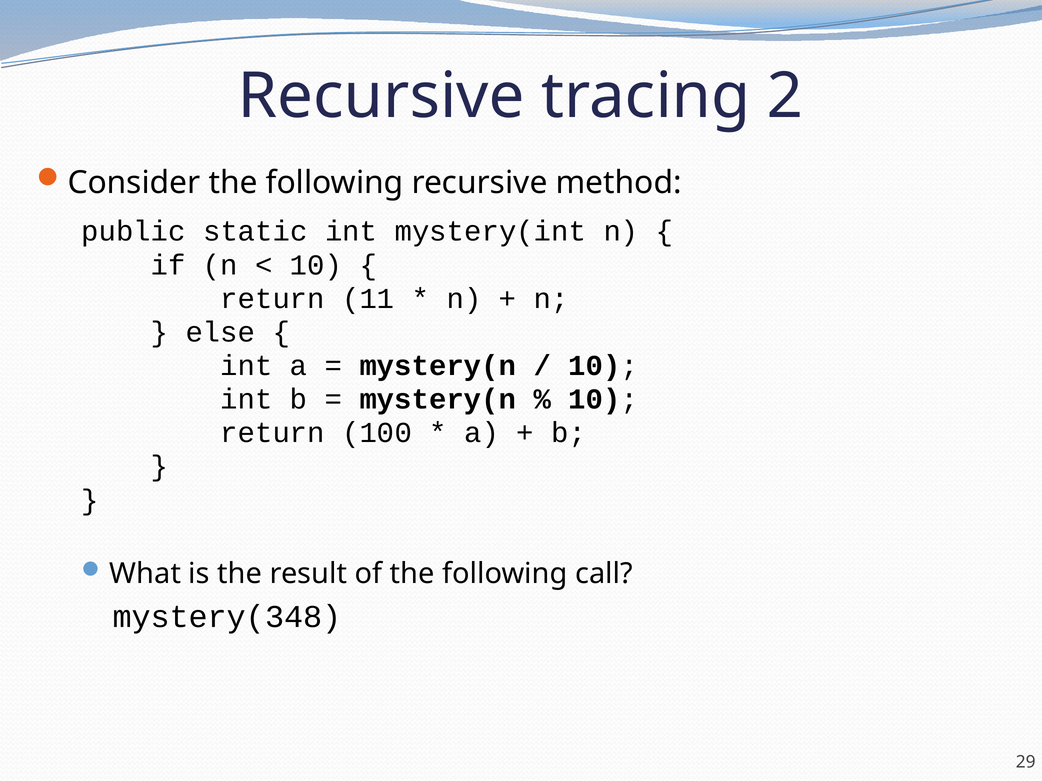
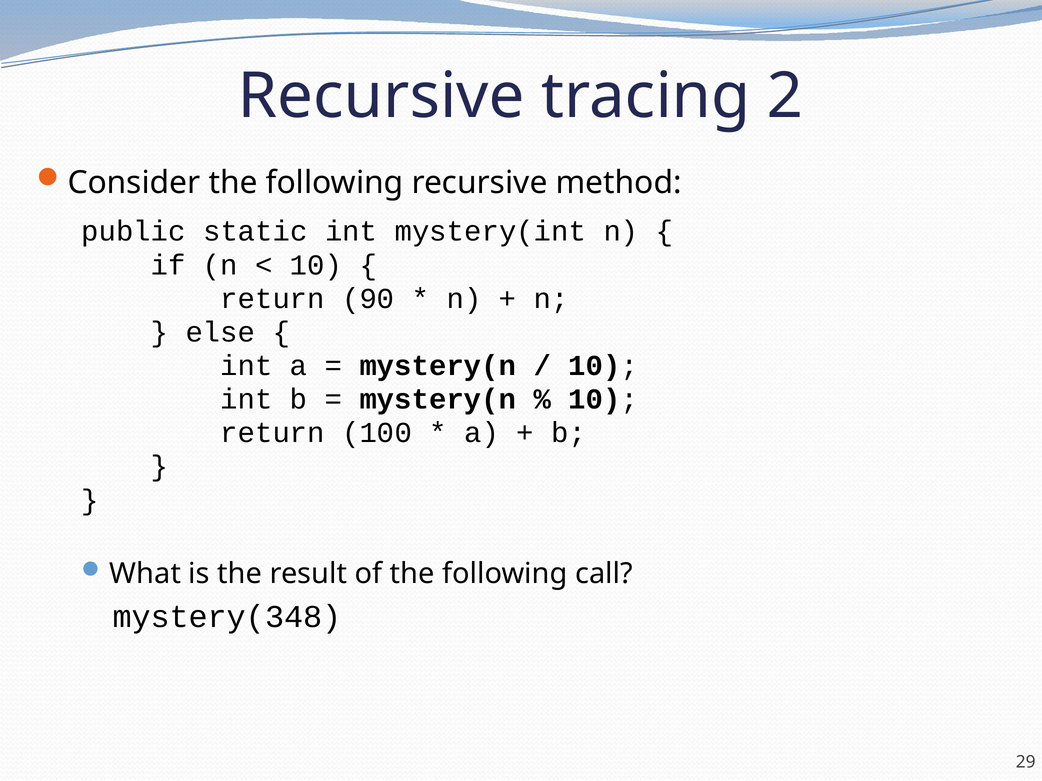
11: 11 -> 90 (368, 299)
